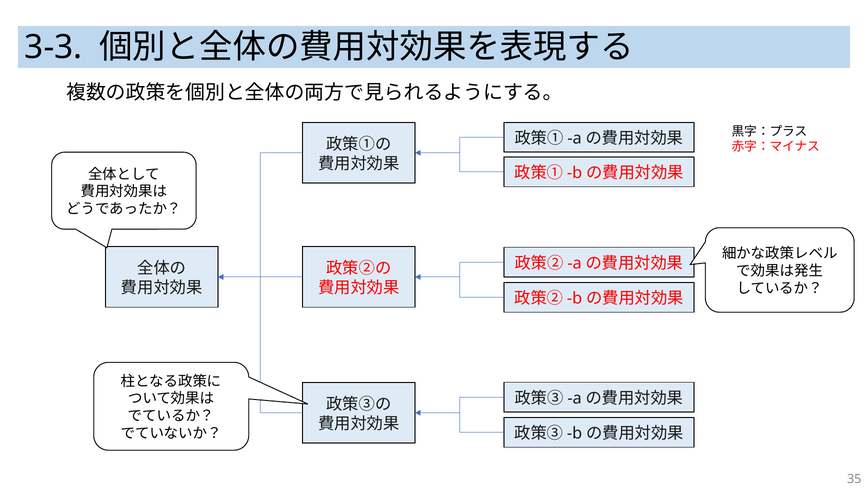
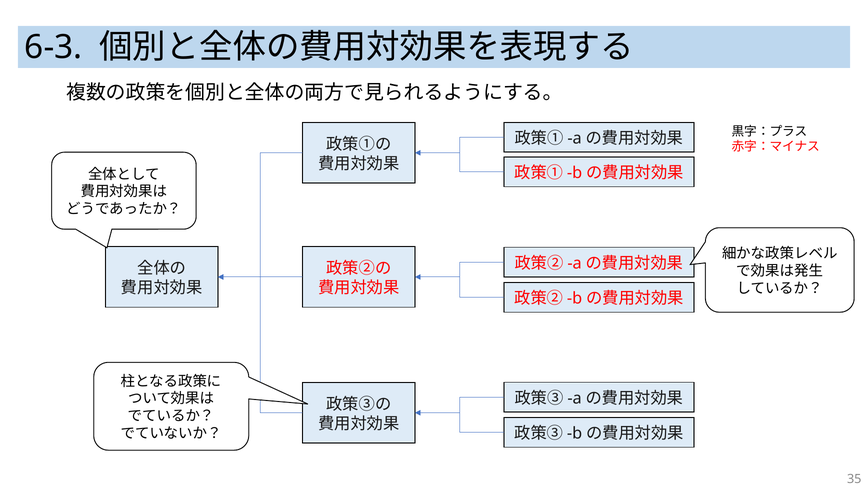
3-3: 3-3 -> 6-3 (53, 47)
